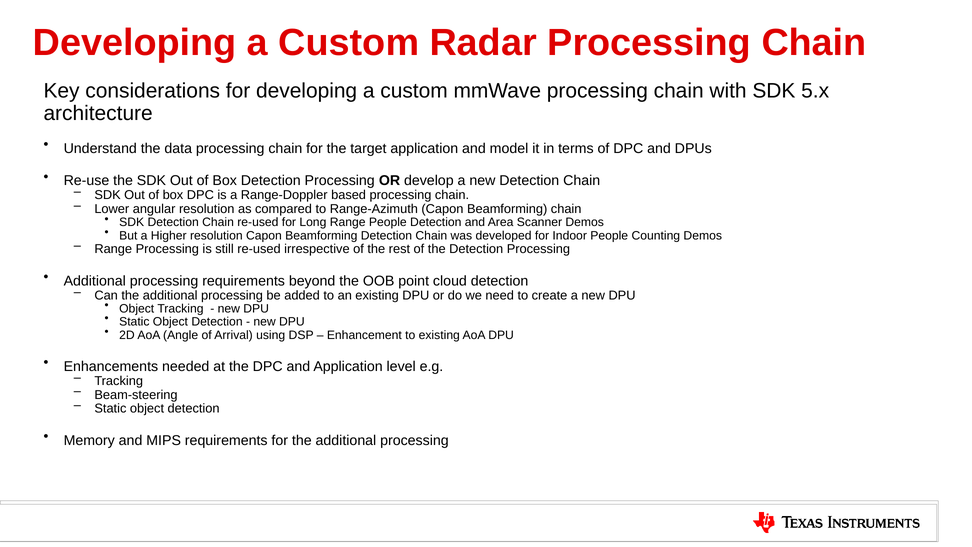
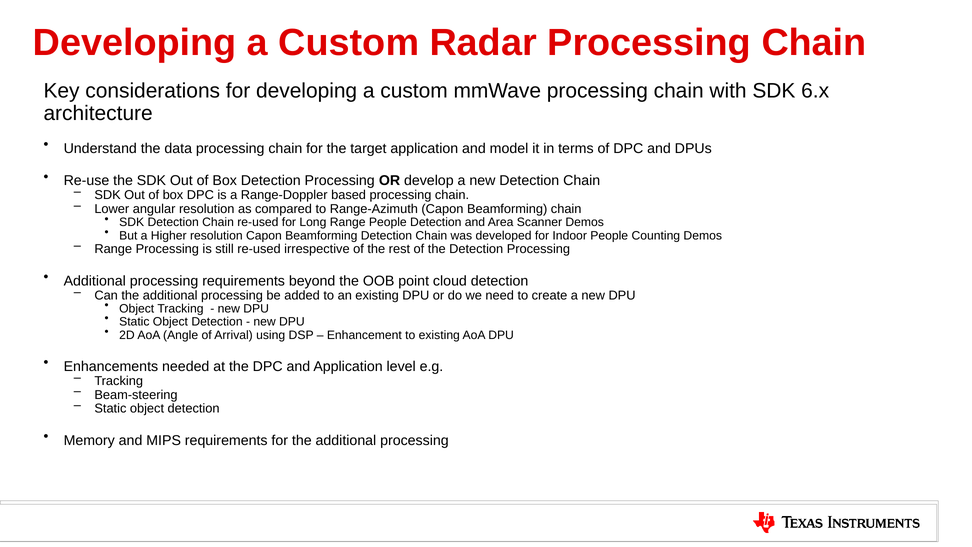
5.x: 5.x -> 6.x (815, 91)
